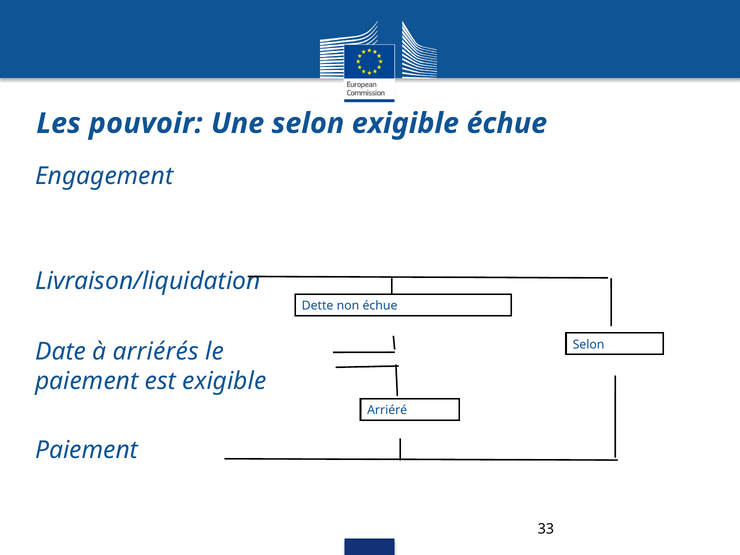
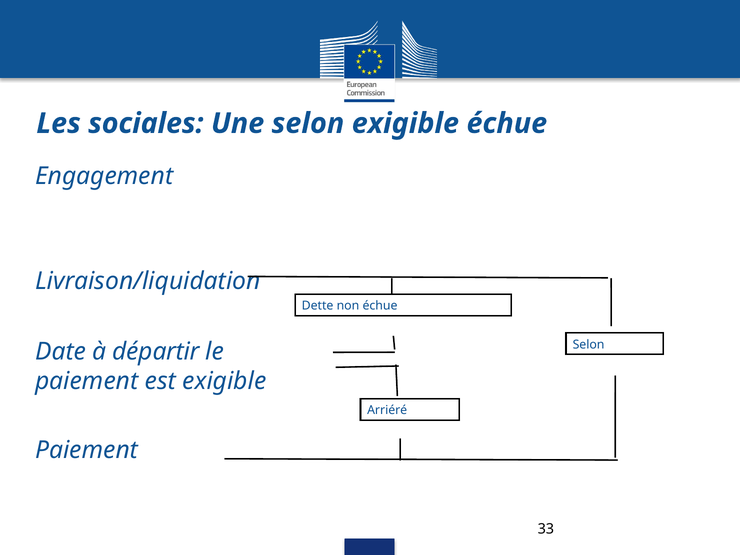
pouvoir: pouvoir -> sociales (146, 123)
arriérés: arriérés -> départir (156, 351)
